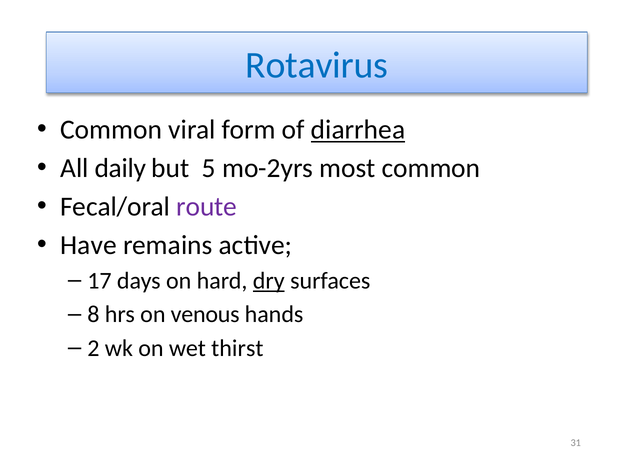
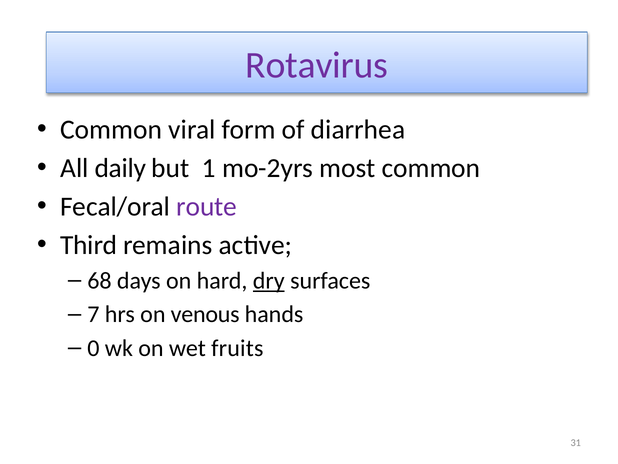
Rotavirus colour: blue -> purple (317, 65)
diarrhea underline: present -> none (358, 130)
5: 5 -> 1 (209, 168)
Have: Have -> Third (89, 245)
17: 17 -> 68 (99, 281)
8: 8 -> 7 (93, 314)
2: 2 -> 0 (93, 348)
thirst: thirst -> fruits (237, 348)
